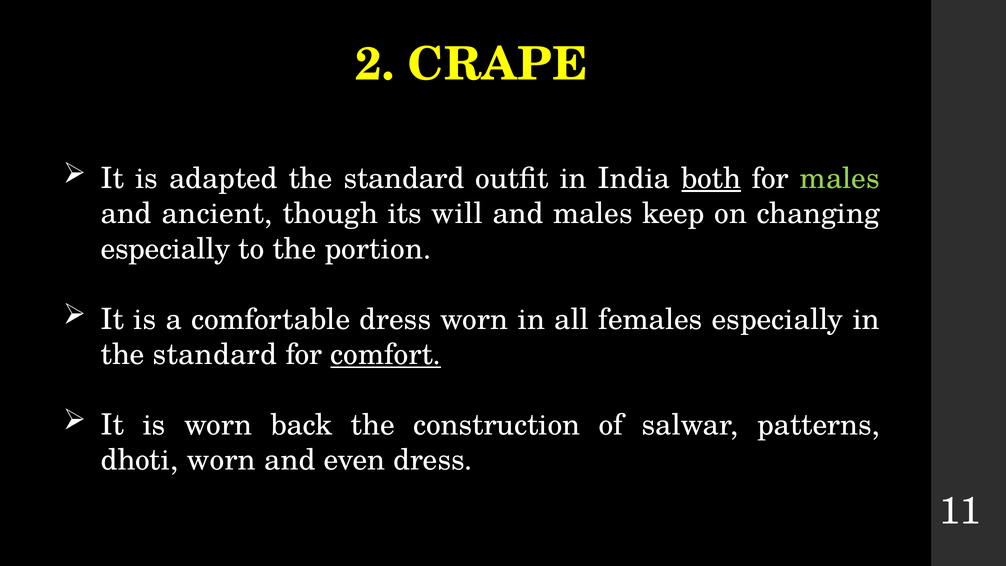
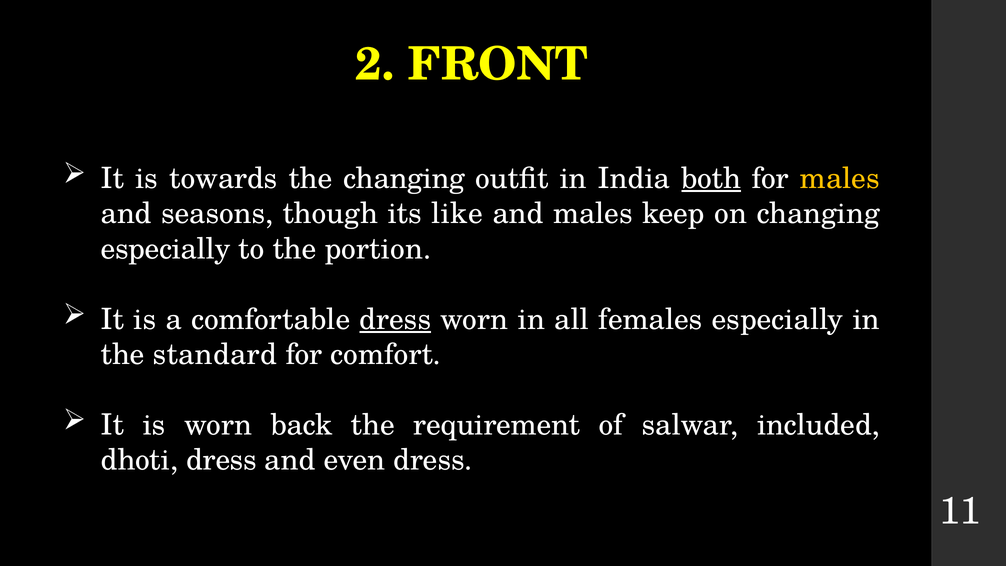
CRAPE: CRAPE -> FRONT (498, 64)
adapted: adapted -> towards (223, 178)
standard: standard -> changing (404, 178)
males colour: light green -> yellow (840, 178)
ancient: ancient -> seasons (217, 214)
will: will -> like (457, 214)
dress underline: none -> present (395, 319)
comfort underline: present -> none (386, 354)
construction: construction -> requirement (497, 425)
patterns: patterns -> included (818, 425)
dhoti worn: worn -> dress (222, 460)
